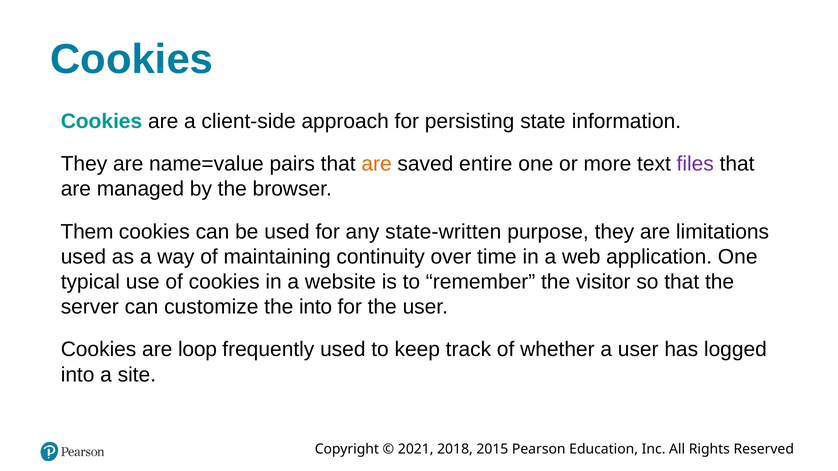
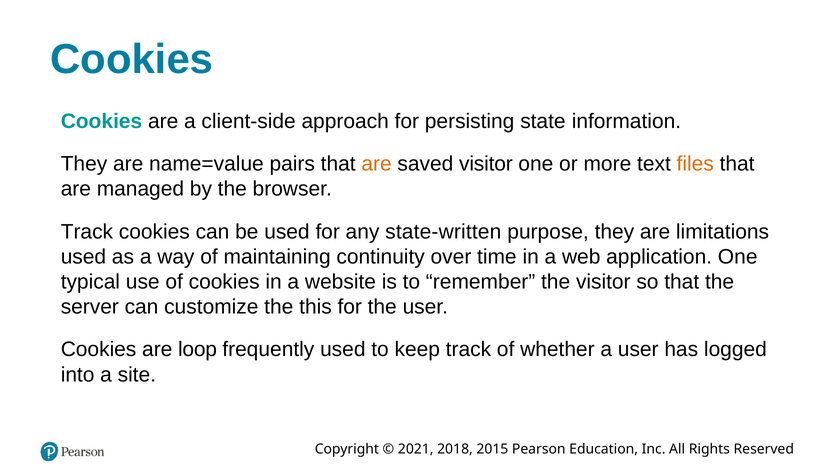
saved entire: entire -> visitor (486, 164)
files colour: purple -> orange (695, 164)
Them: Them -> Track (87, 232)
the into: into -> this (315, 307)
